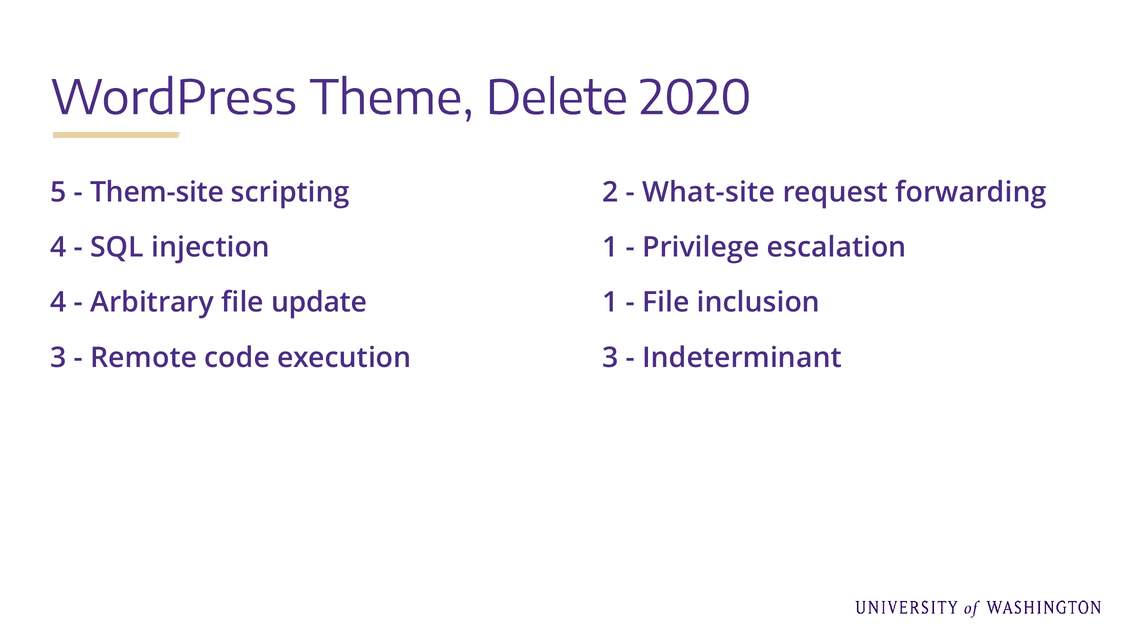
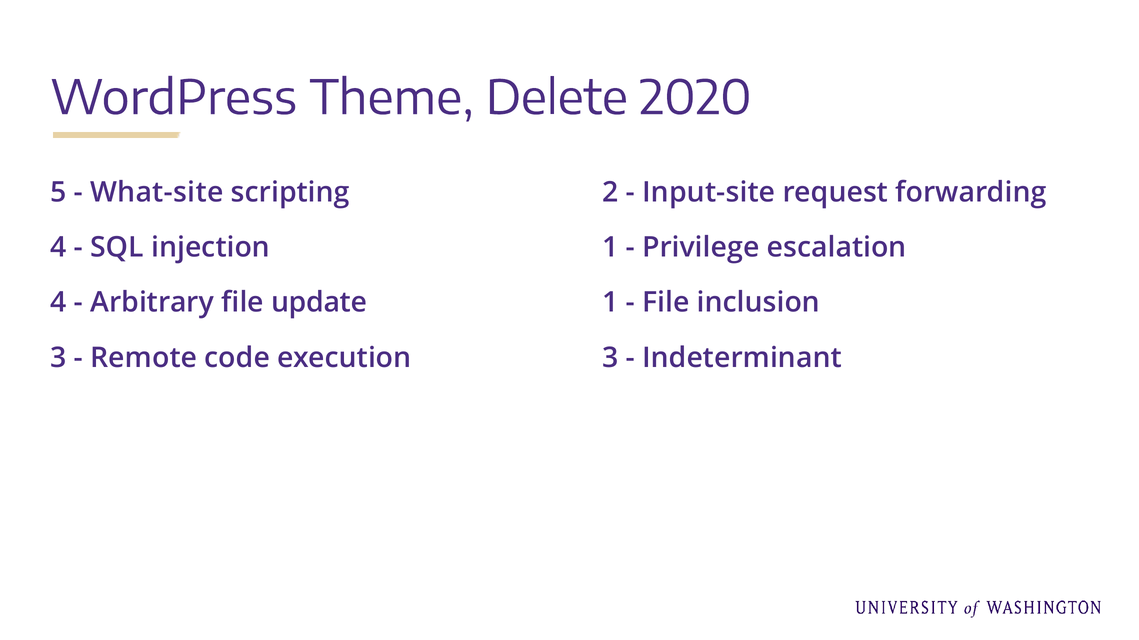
Them-site: Them-site -> What-site (157, 193)
What-site: What-site -> Input-site (709, 193)
